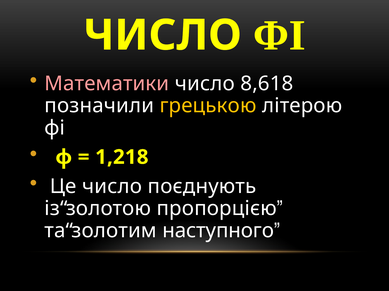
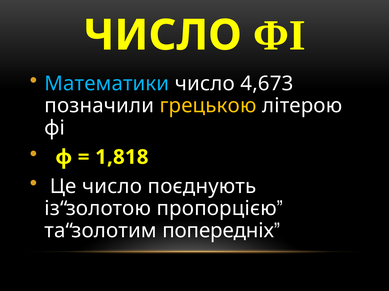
Математики colour: pink -> light blue (107, 84)
8,618: 8,618 -> 4,673 (267, 84)
1,218: 1,218 -> 1,818 (122, 157)
наступного: наступного -> попередніх (218, 231)
